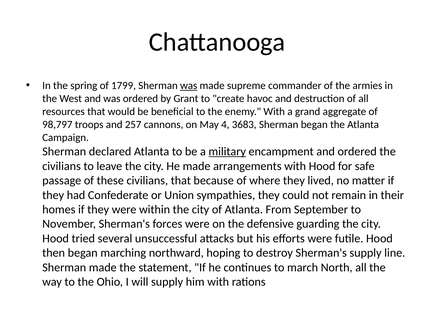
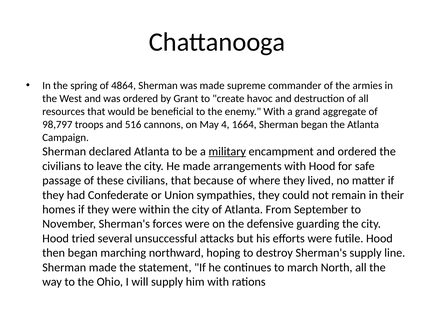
1799: 1799 -> 4864 (124, 85)
was underline: present -> none (189, 85)
257: 257 -> 516 (133, 124)
3683: 3683 -> 1664 (244, 124)
